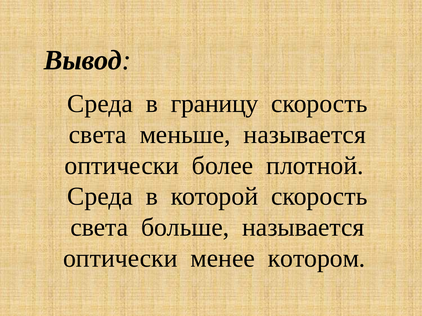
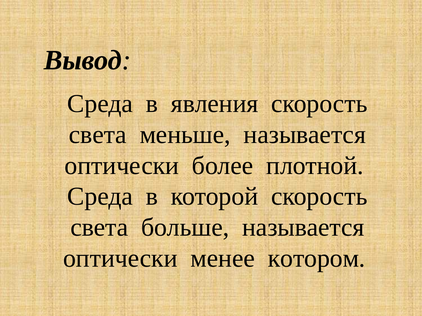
границу: границу -> явления (215, 104)
